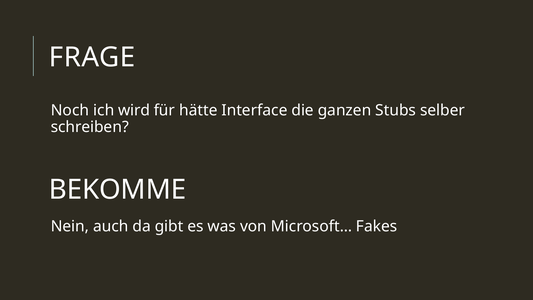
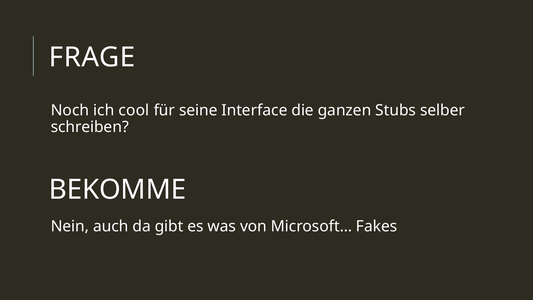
wird: wird -> cool (134, 110)
hätte: hätte -> seine (198, 110)
